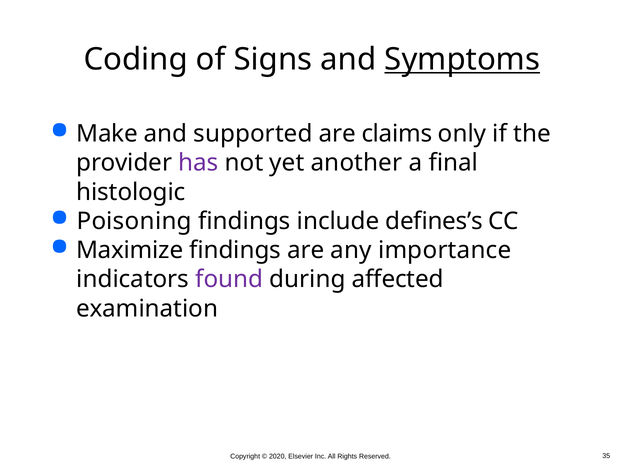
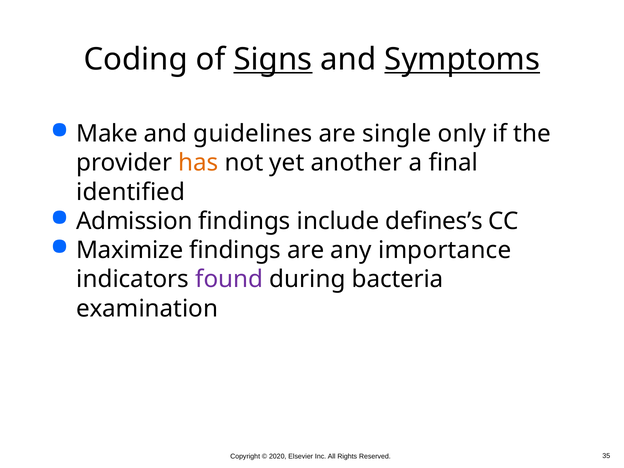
Signs underline: none -> present (273, 59)
supported: supported -> guidelines (253, 134)
claims: claims -> single (397, 134)
has colour: purple -> orange (199, 163)
histologic: histologic -> identified (131, 192)
Poisoning: Poisoning -> Admission (134, 221)
affected: affected -> bacteria (398, 279)
